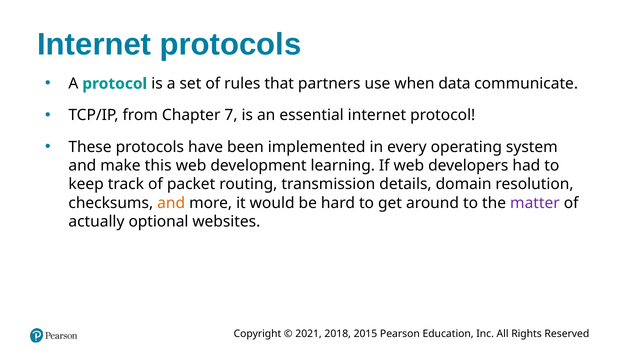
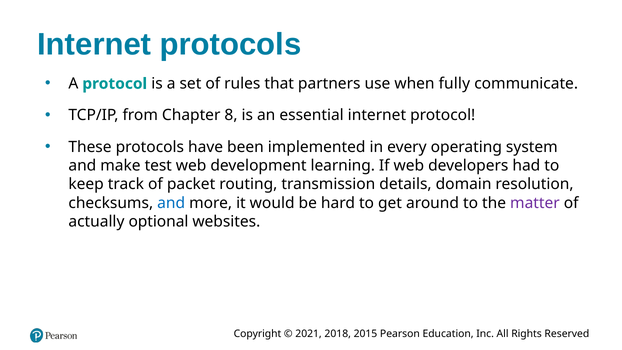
data: data -> fully (454, 84)
7: 7 -> 8 (231, 115)
this: this -> test (158, 166)
and colour: orange -> blue (171, 203)
